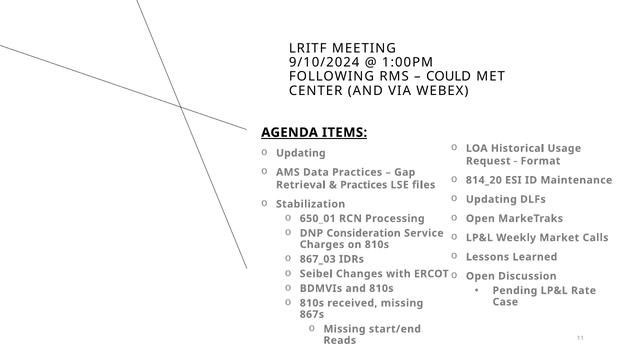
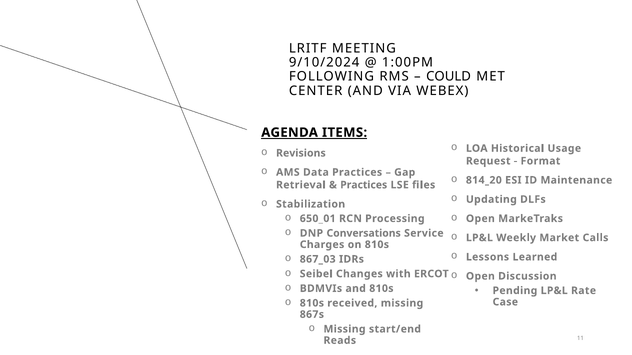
Updating: Updating -> Revisions (301, 153)
Consideration: Consideration -> Conversations (364, 234)
